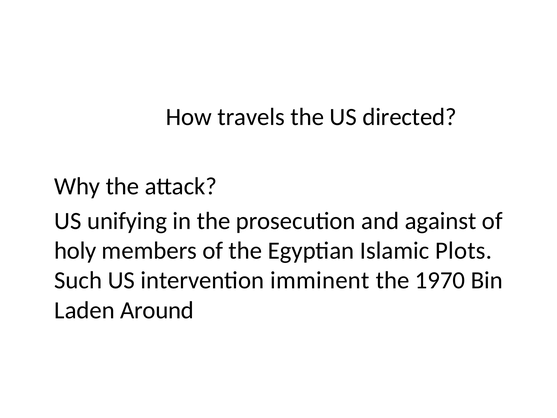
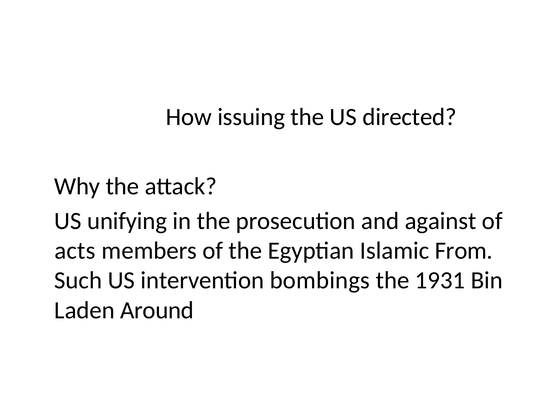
travels: travels -> issuing (251, 117)
holy: holy -> acts (75, 251)
Plots: Plots -> From (464, 251)
imminent: imminent -> bombings (320, 280)
1970: 1970 -> 1931 (440, 280)
